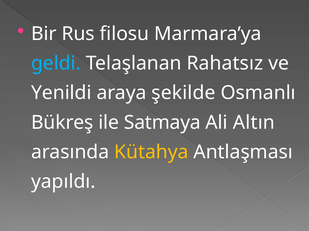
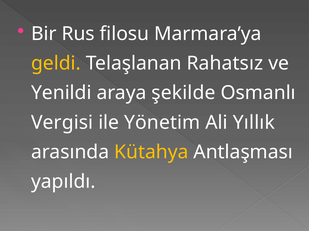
geldi colour: light blue -> yellow (56, 63)
Bükreş: Bükreş -> Vergisi (62, 123)
Satmaya: Satmaya -> Yönetim (162, 123)
Altın: Altın -> Yıllık (254, 123)
